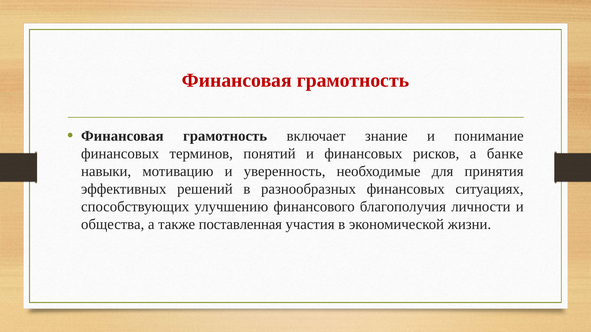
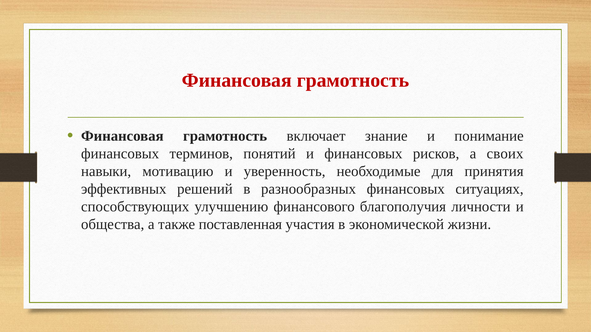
банке: банке -> своих (505, 154)
